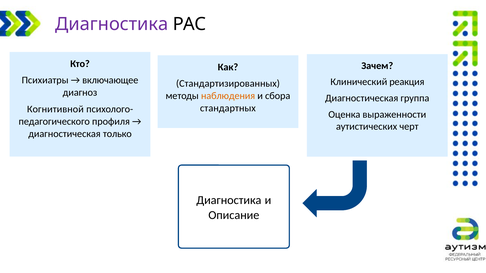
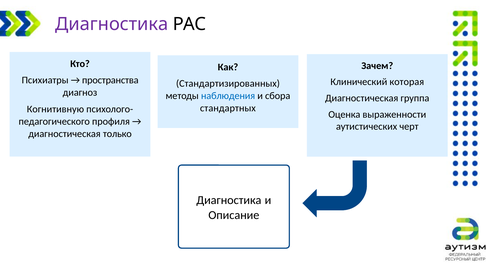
включающее: включающее -> пространства (110, 80)
реакция: реакция -> которая (407, 82)
наблюдения colour: orange -> blue (228, 96)
Когнитивной: Когнитивной -> Когнитивную (55, 109)
